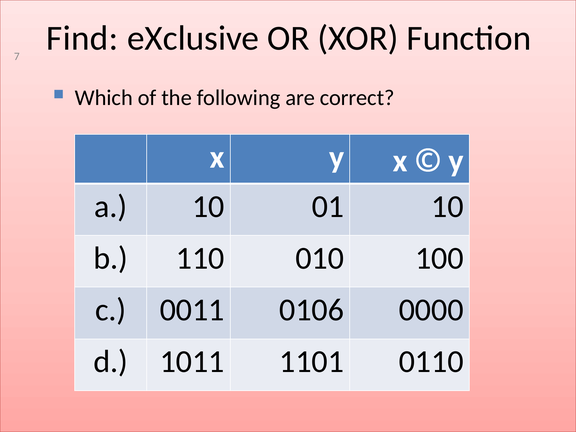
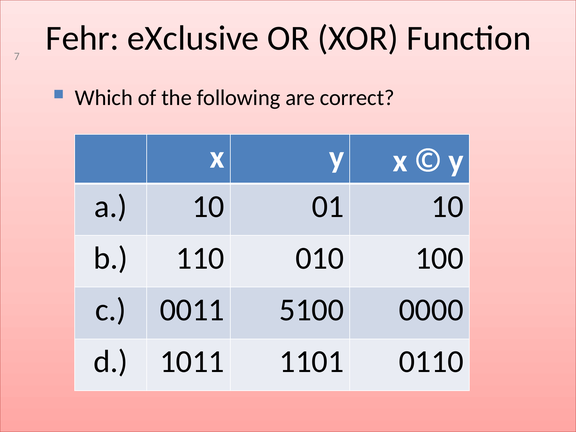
Find: Find -> Fehr (82, 38)
0106: 0106 -> 5100 (312, 310)
